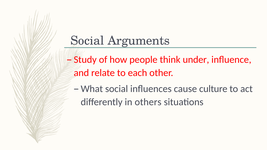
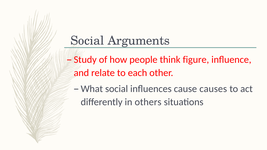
under: under -> figure (196, 60)
culture: culture -> causes (213, 89)
